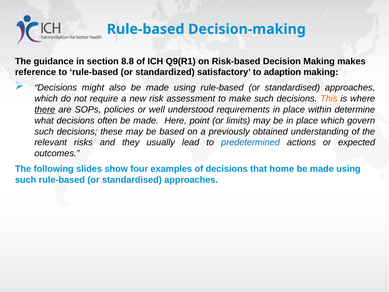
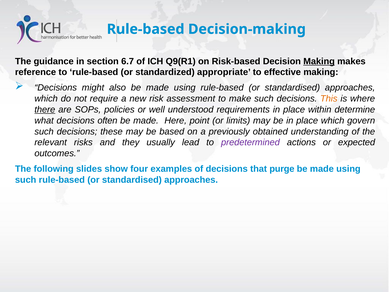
8.8: 8.8 -> 6.7 (128, 61)
Making underline: none -> present (319, 61)
satisfactory: satisfactory -> appropriate (224, 72)
adaption: adaption -> effective (282, 72)
predetermined colour: blue -> purple (250, 142)
home: home -> purge (282, 169)
